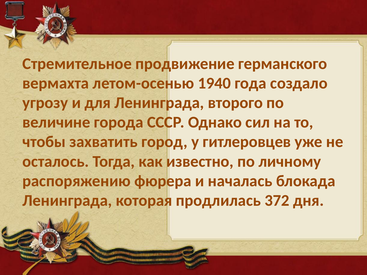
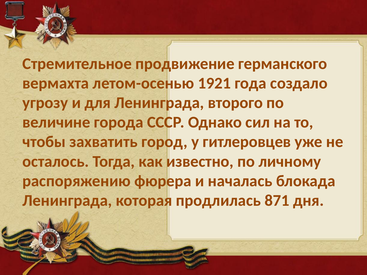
1940: 1940 -> 1921 (214, 83)
372: 372 -> 871 (277, 201)
